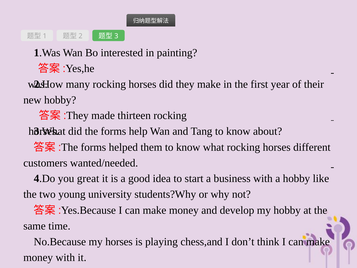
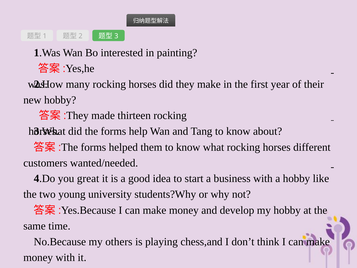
my horses: horses -> others (119, 242)
